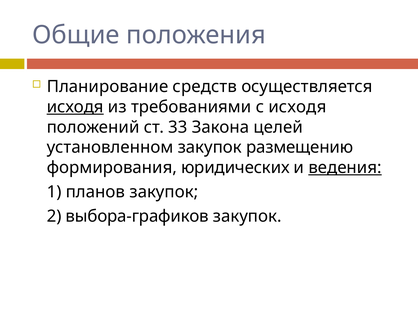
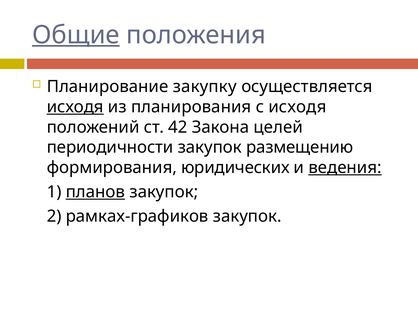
Общие underline: none -> present (76, 35)
средств: средств -> закупку (205, 86)
требованиями: требованиями -> планирования (191, 107)
33: 33 -> 42 (178, 127)
установленном: установленном -> периодичности (110, 147)
планов underline: none -> present (95, 192)
выбора-графиков: выбора-графиков -> рамках-графиков (137, 216)
